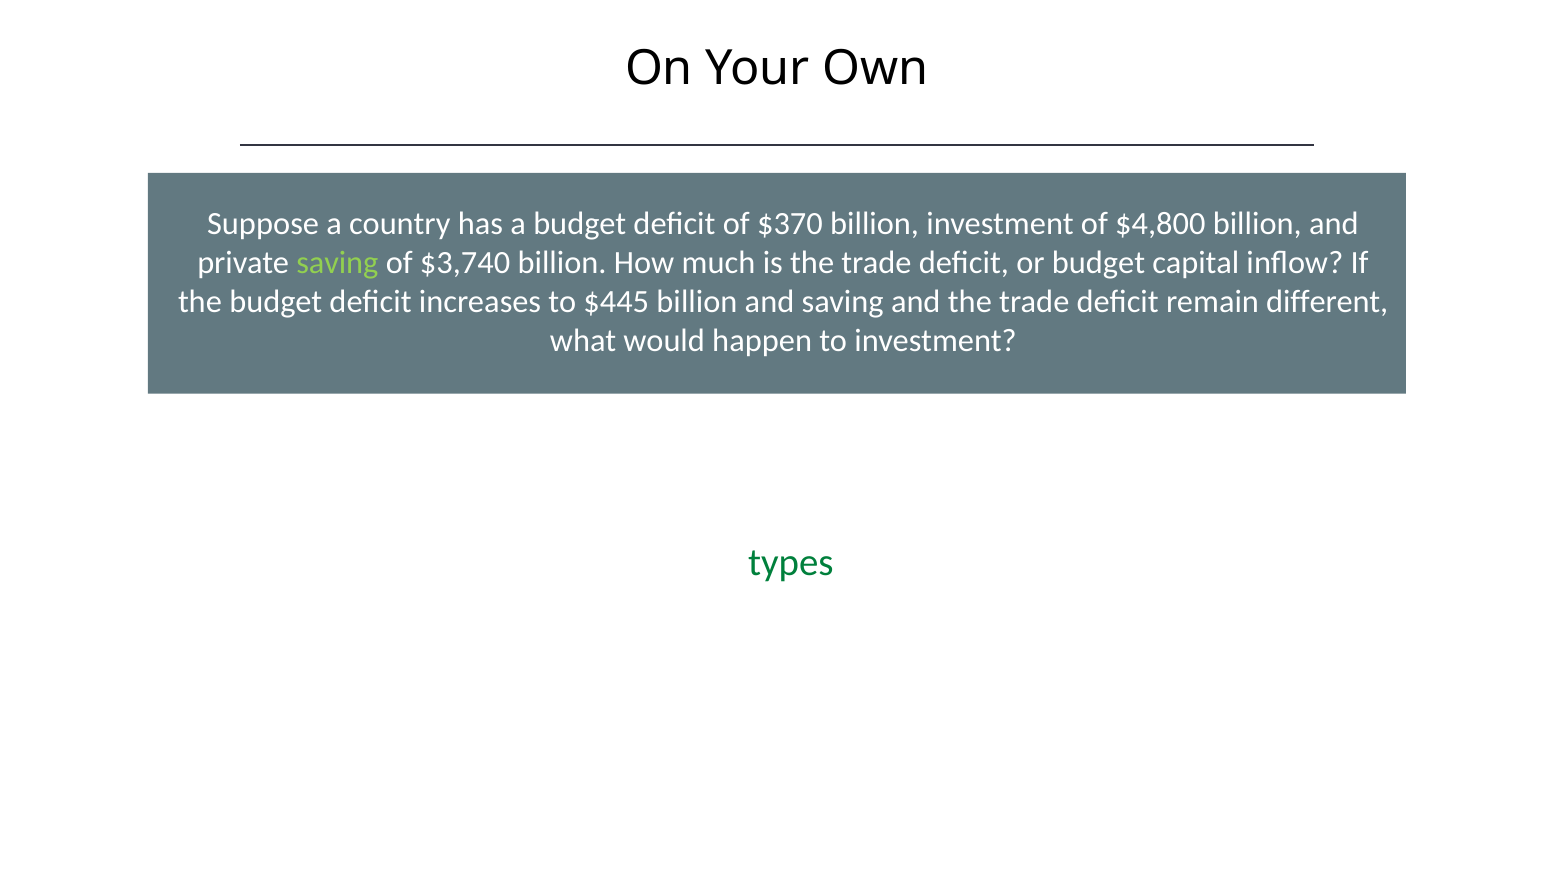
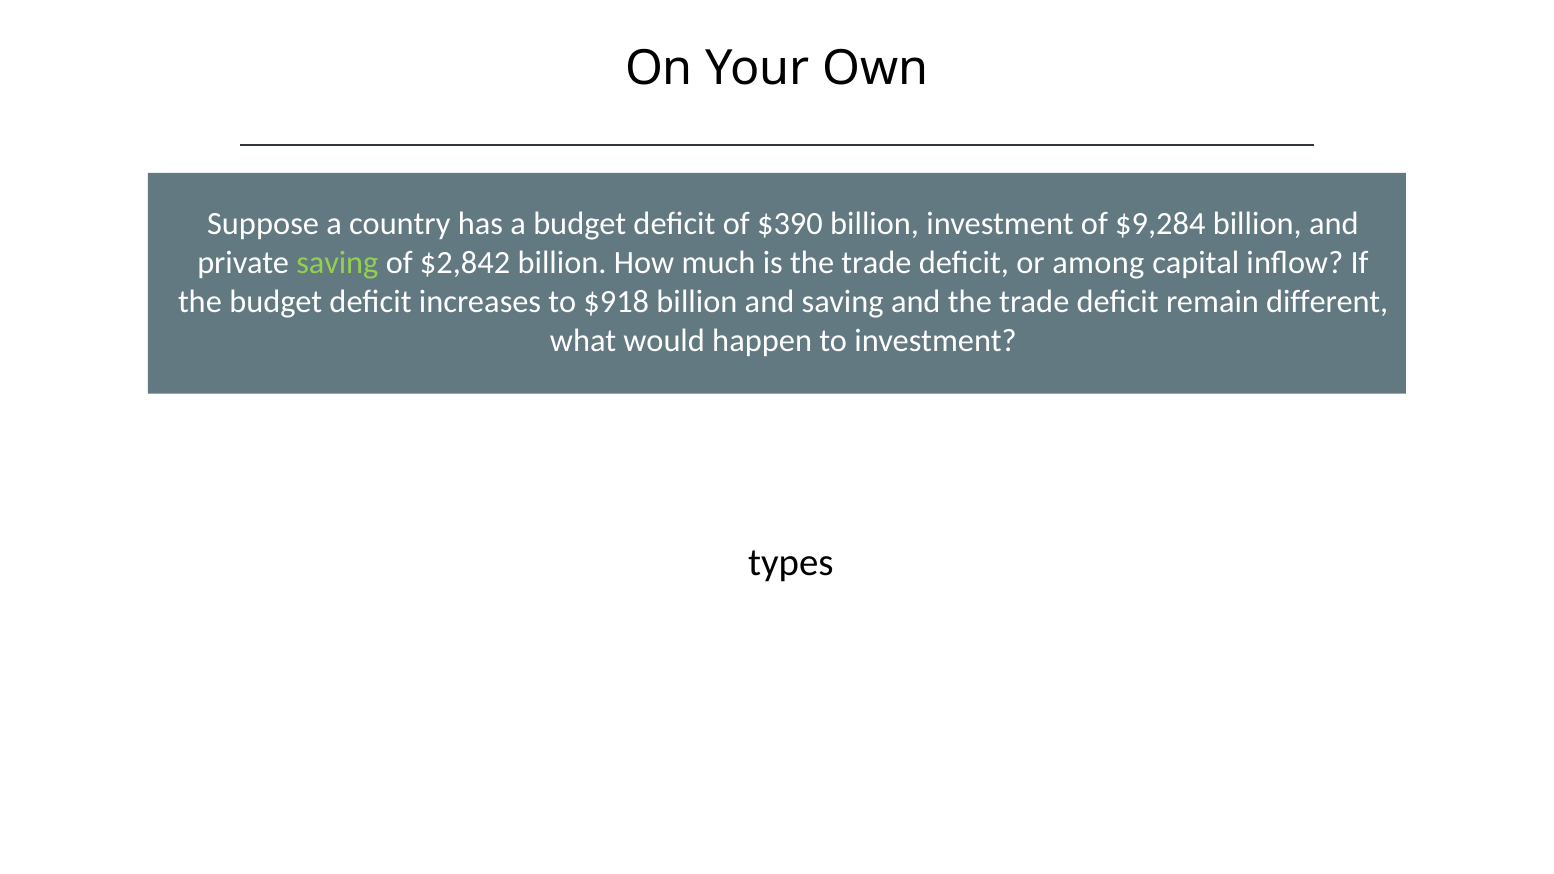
$370: $370 -> $390 (790, 224)
$4,800: $4,800 -> $9,284 (1160, 224)
$3,740: $3,740 -> $2,842 (465, 263)
or budget: budget -> among (1098, 263)
$445: $445 -> $918 (616, 302)
types colour: green -> black (791, 563)
